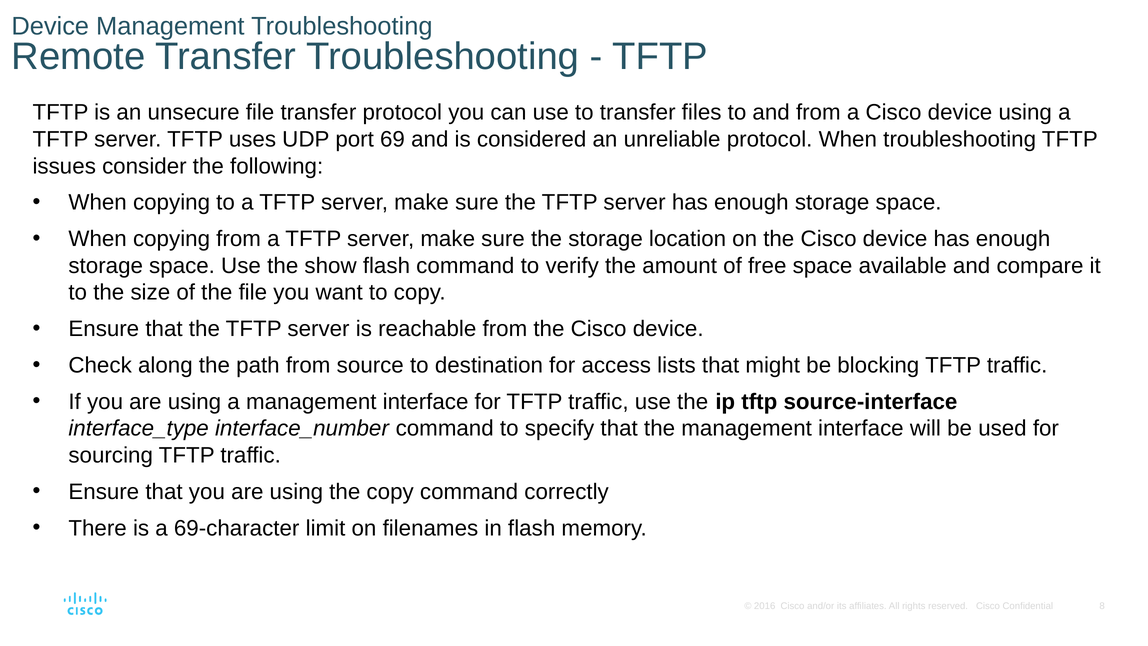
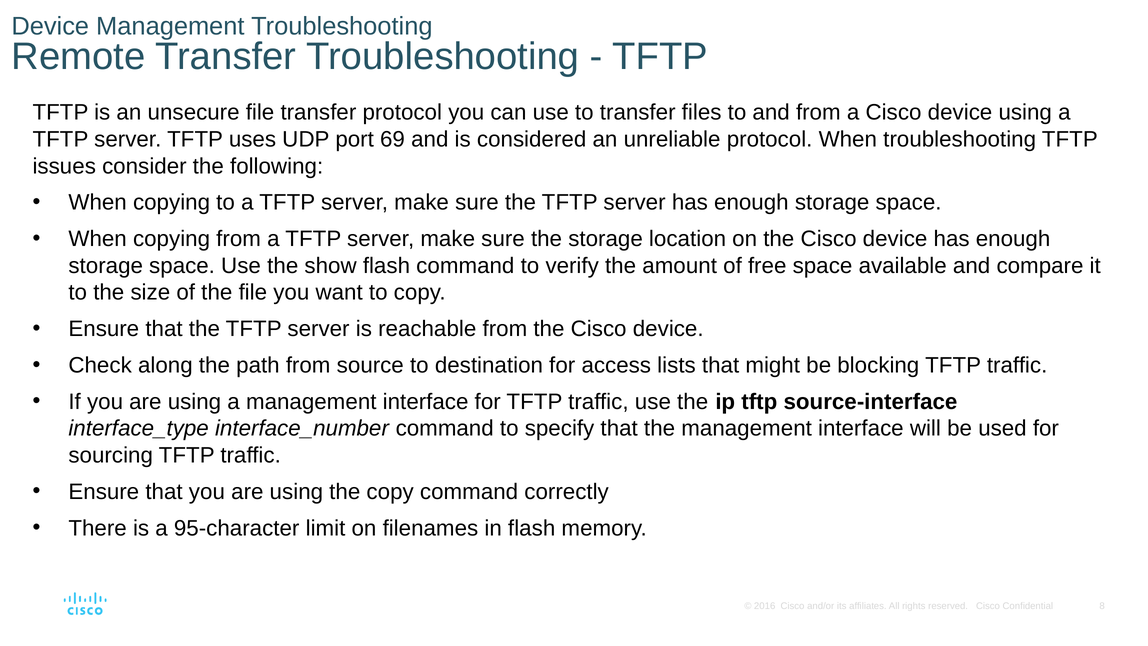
69-character: 69-character -> 95-character (237, 528)
